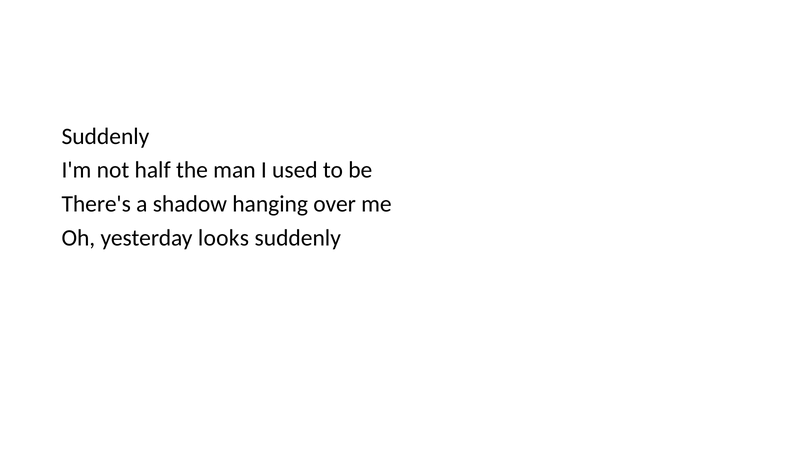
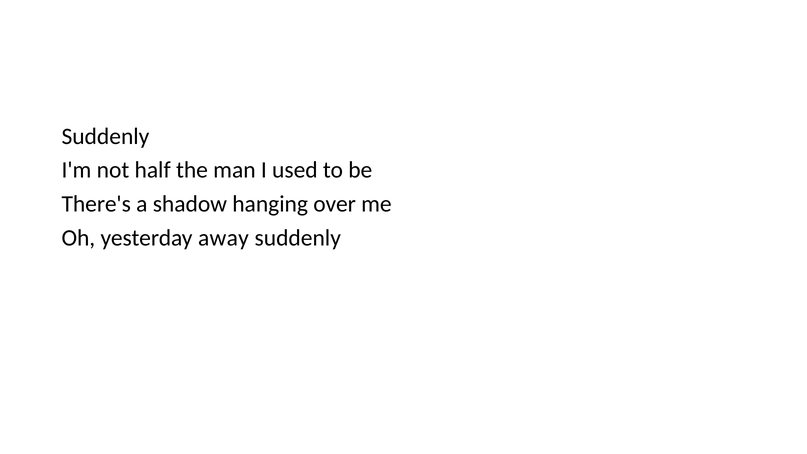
looks: looks -> away (223, 238)
